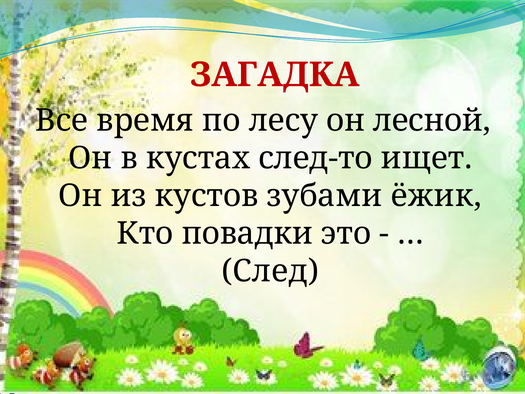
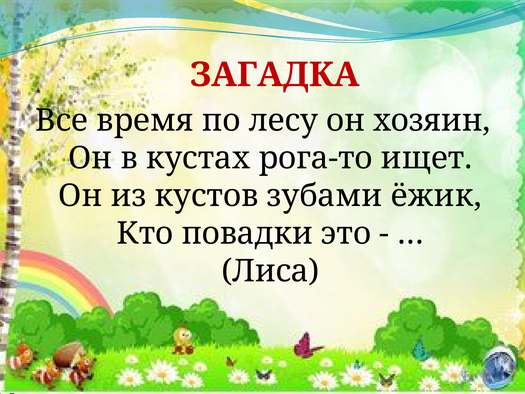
лесной: лесной -> хозяин (432, 120)
след-то: след-то -> рога-то (316, 158)
След: След -> Лиса (270, 271)
